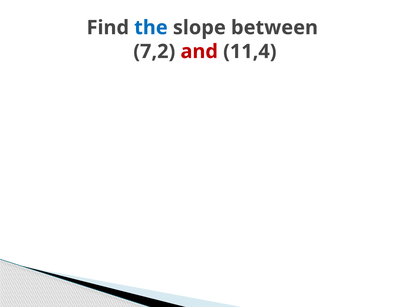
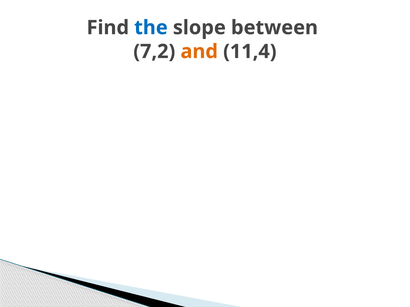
and colour: red -> orange (199, 52)
